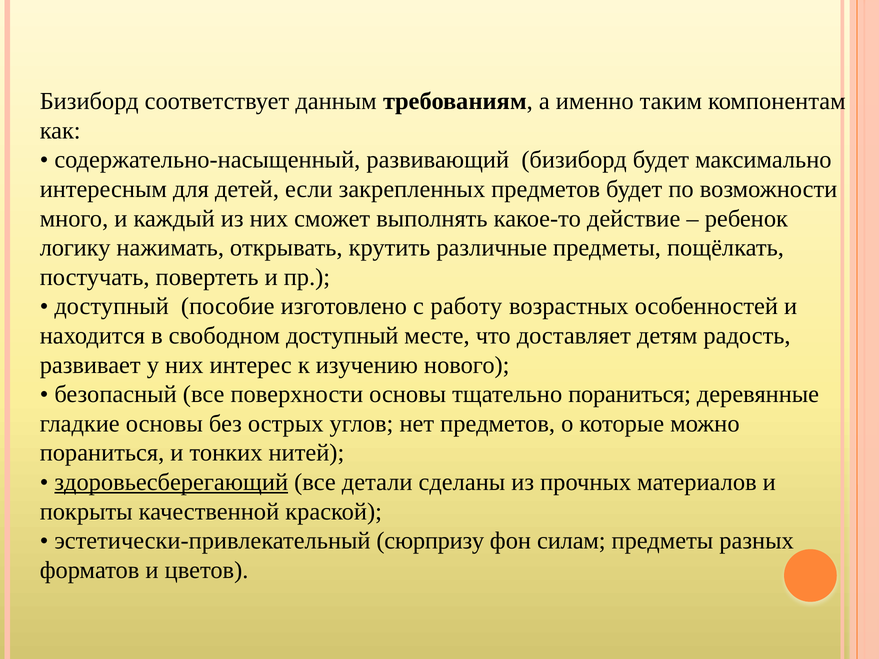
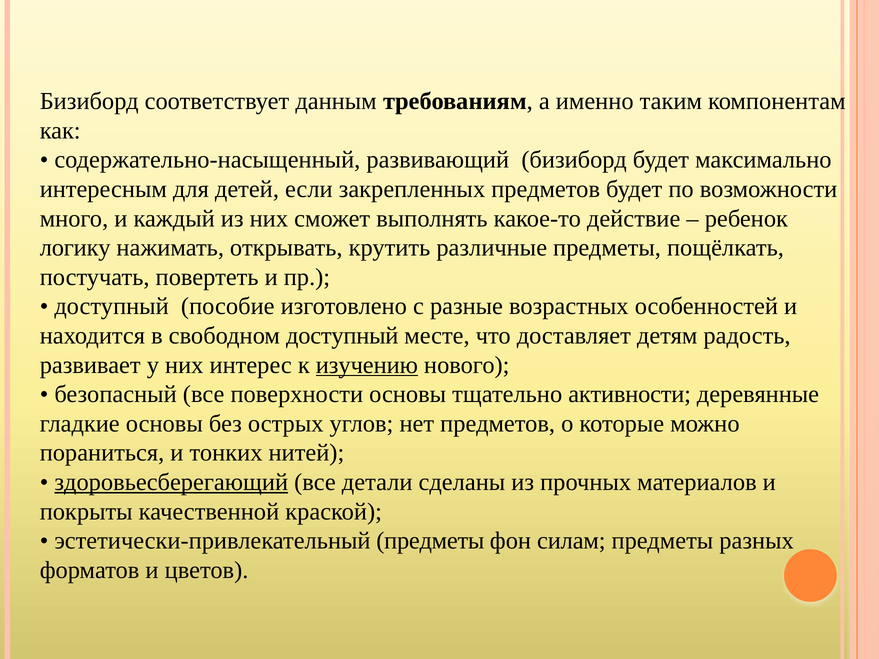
работу: работу -> разные (466, 307)
изучению underline: none -> present (367, 365)
тщательно пораниться: пораниться -> активности (630, 394)
эстетически-привлекательный сюрпризу: сюрпризу -> предметы (430, 541)
